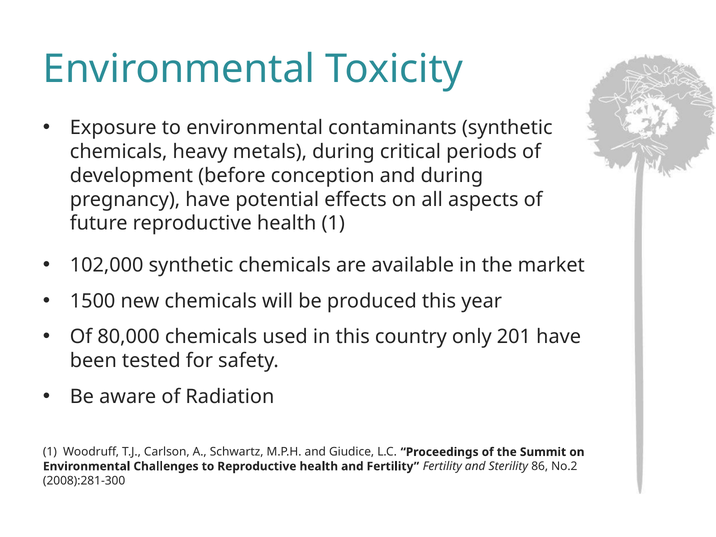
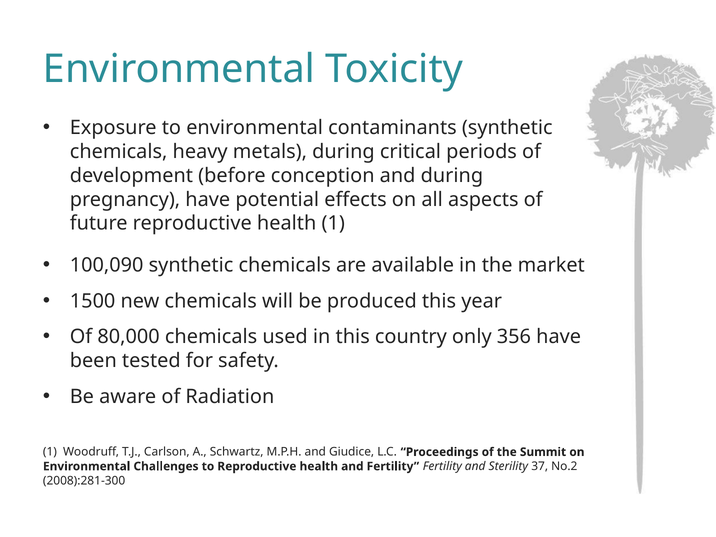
102,000: 102,000 -> 100,090 (107, 265)
201: 201 -> 356 (514, 337)
86: 86 -> 37 (540, 466)
